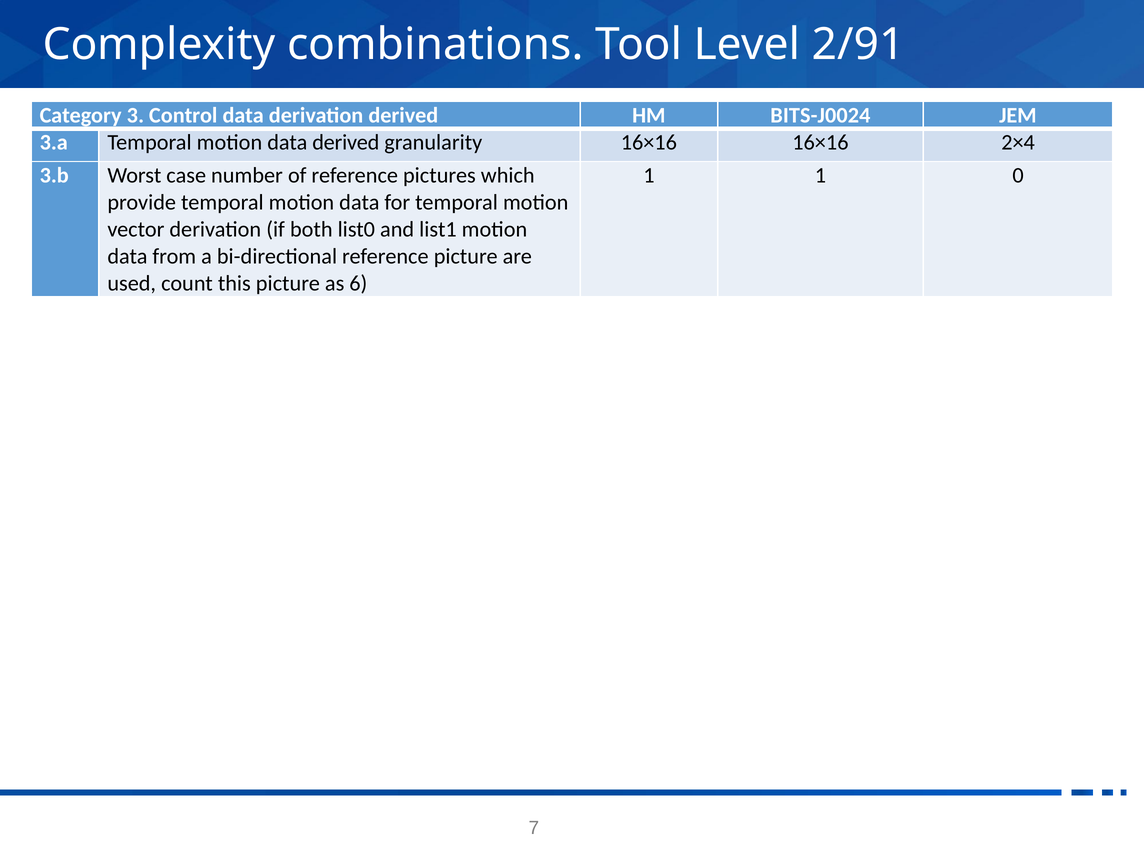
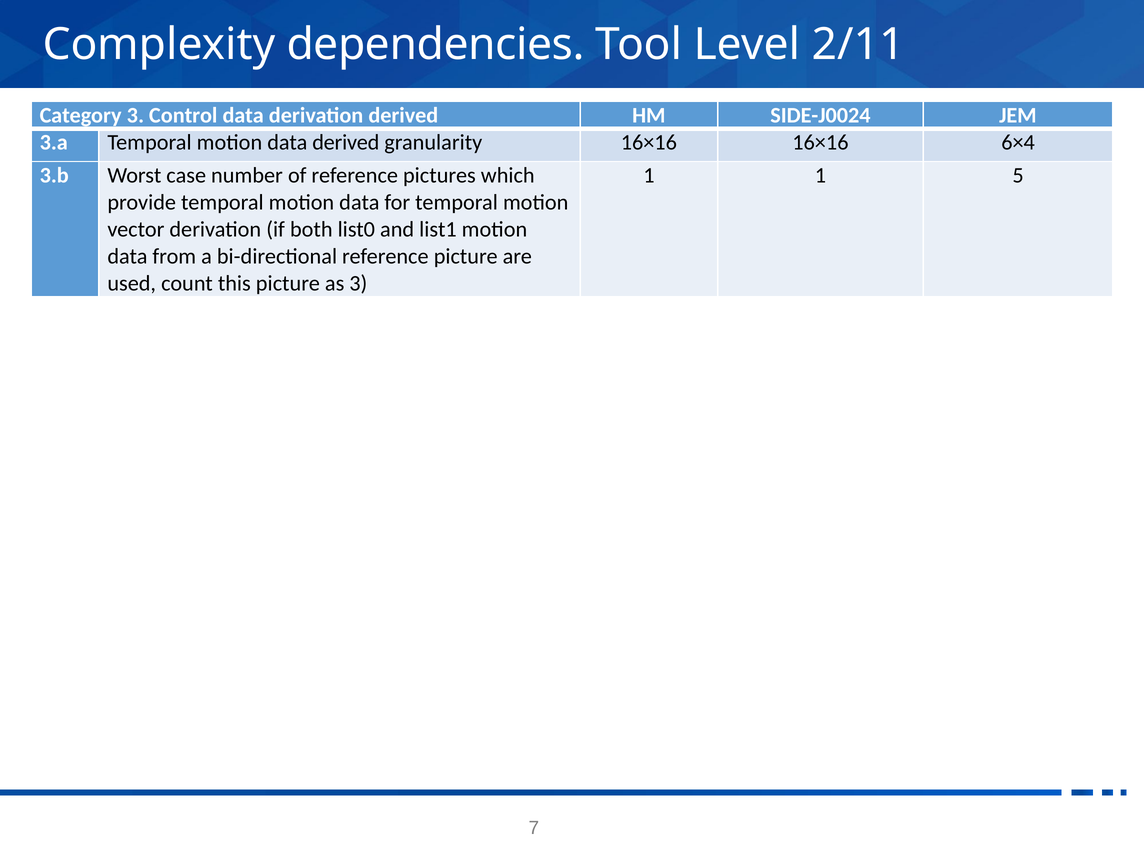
combinations: combinations -> dependencies (436, 45)
2/91: 2/91 -> 2/11 (858, 45)
BITS-J0024: BITS-J0024 -> SIDE-J0024 (820, 115)
2×4: 2×4 -> 6×4 (1018, 143)
0: 0 -> 5 (1018, 175)
as 6: 6 -> 3 (358, 284)
